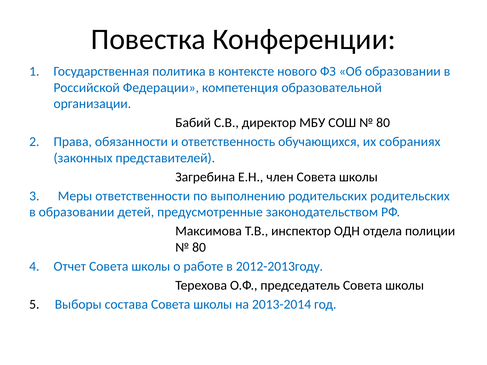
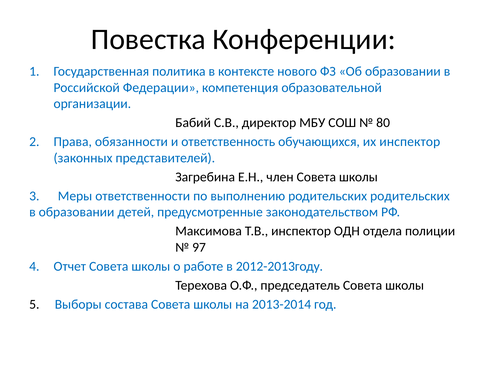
их собраниях: собраниях -> инспектор (410, 142)
80: 80 -> 97 (199, 248)
